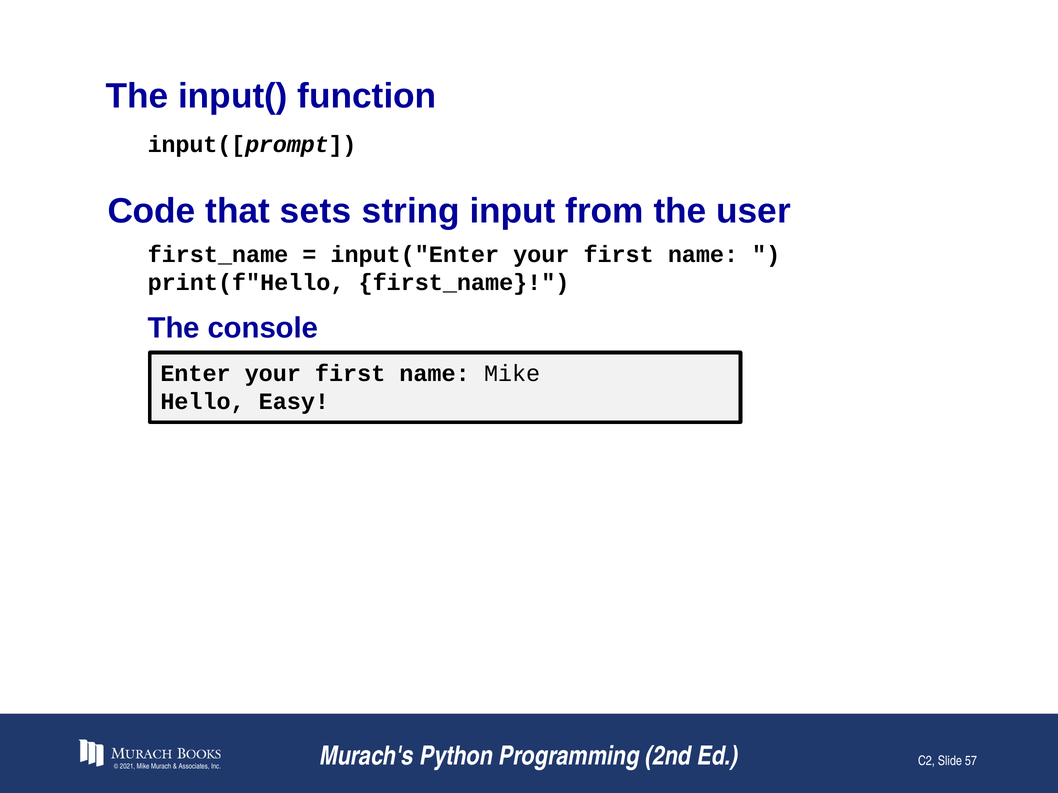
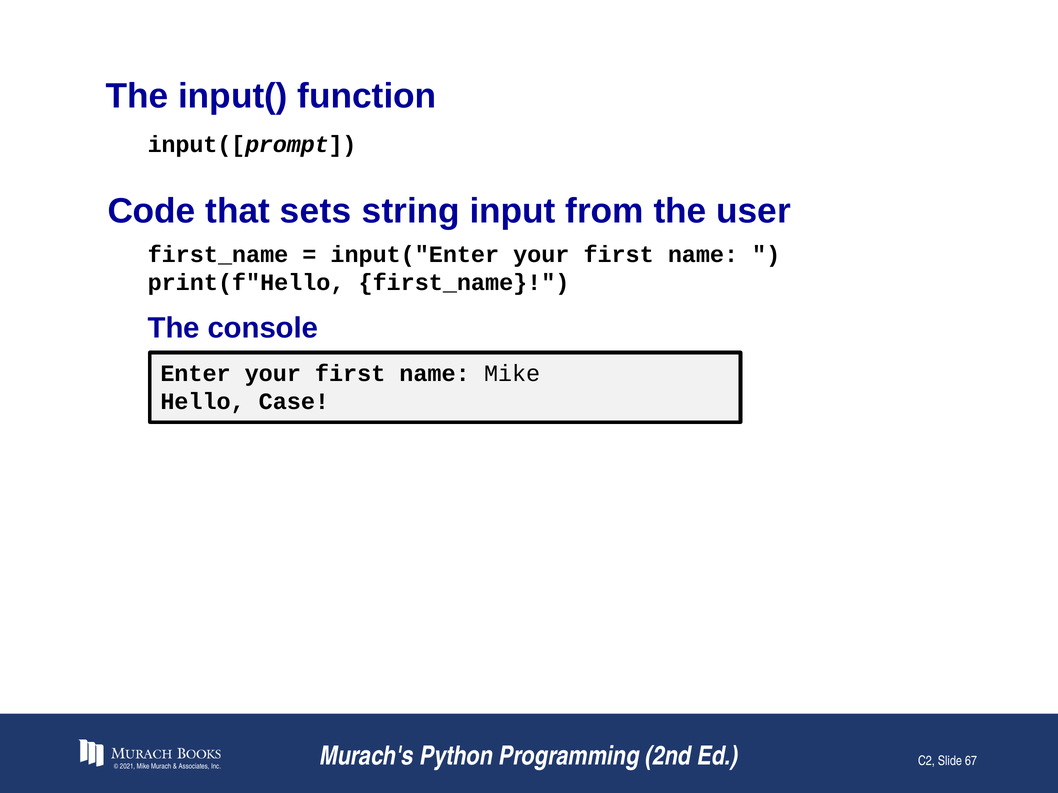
Easy: Easy -> Case (294, 402)
57: 57 -> 67 (971, 761)
